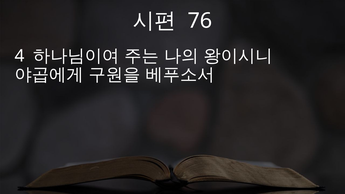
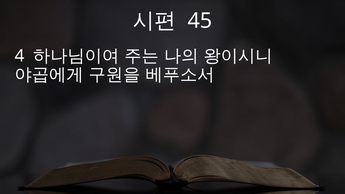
76: 76 -> 45 (200, 21)
